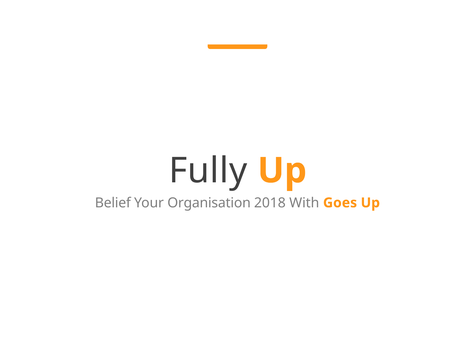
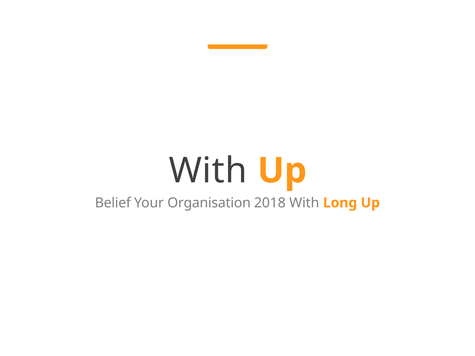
Fully: Fully -> With (208, 171)
Goes: Goes -> Long (340, 203)
